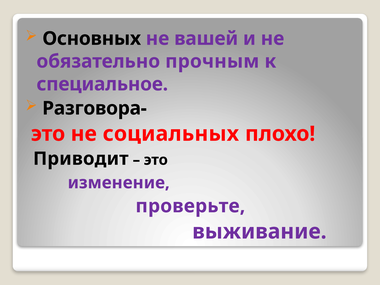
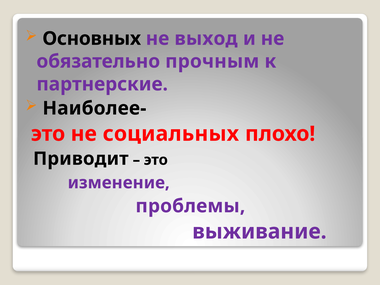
вашей: вашей -> выход (206, 39)
специальное: специальное -> партнерские (102, 84)
Разговора-: Разговора- -> Наиболее- (94, 108)
проверьте: проверьте -> проблемы (190, 206)
